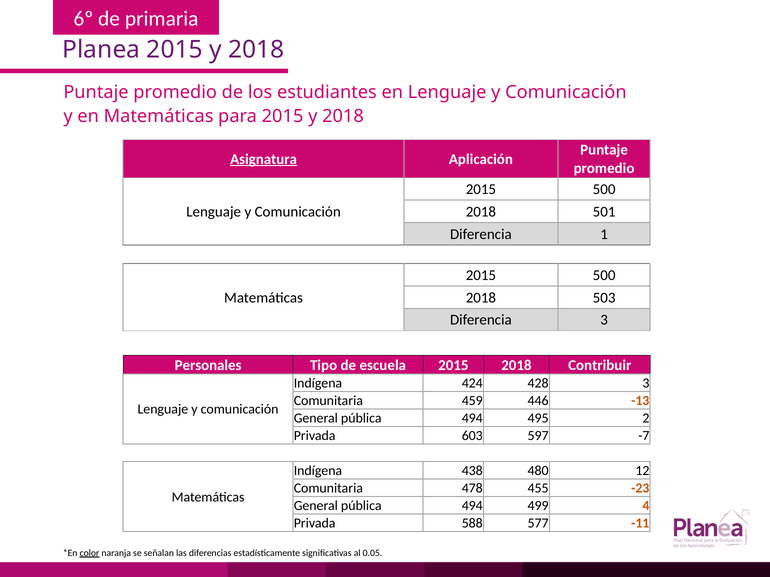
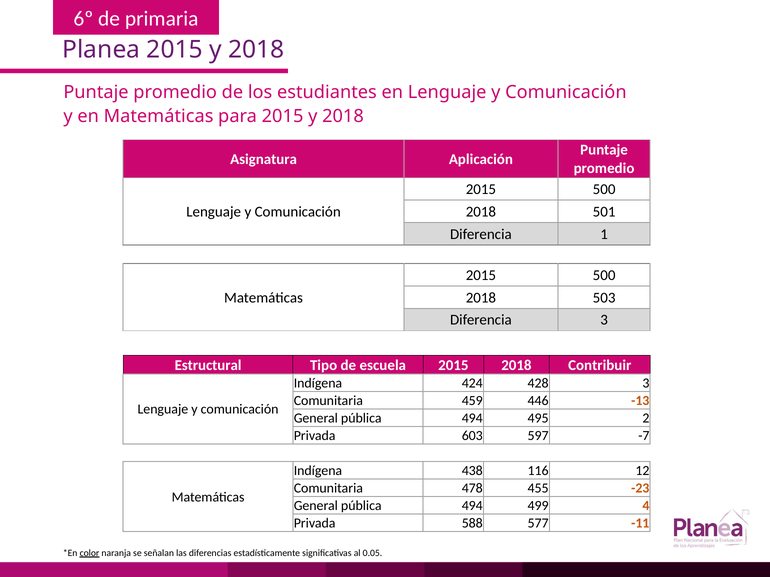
Asignatura underline: present -> none (264, 159)
Personales: Personales -> Estructural (208, 365)
480: 480 -> 116 (538, 471)
